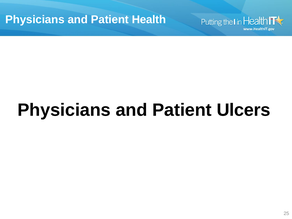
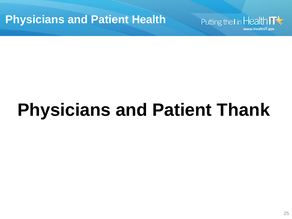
Ulcers: Ulcers -> Thank (243, 110)
